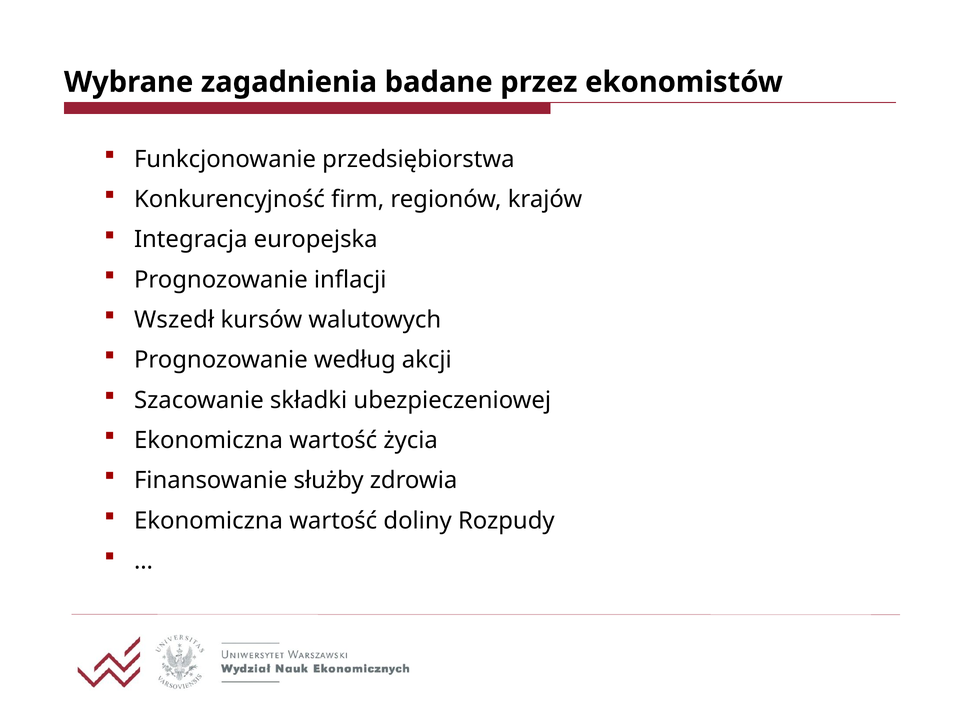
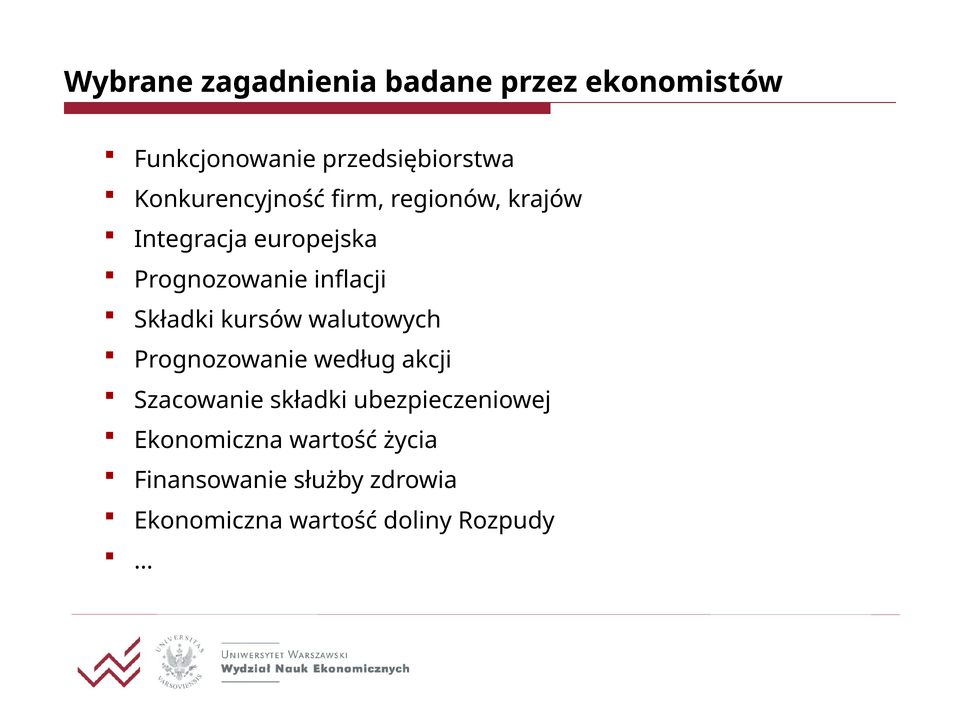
Wszedł: Wszedł -> Składki (174, 320)
